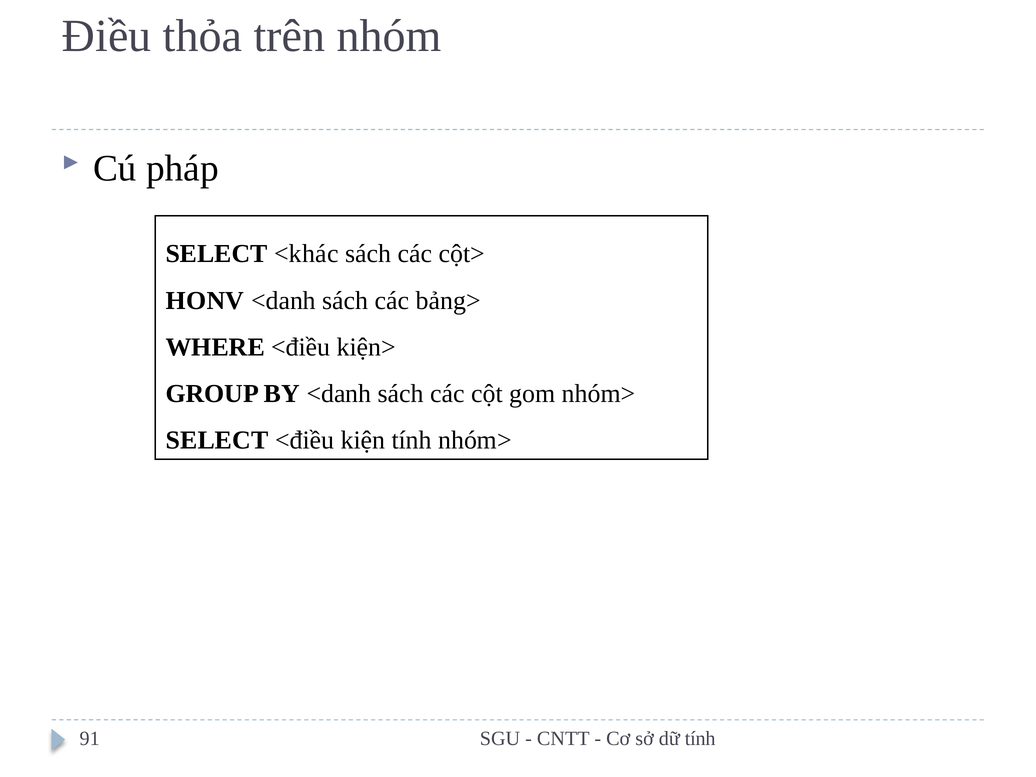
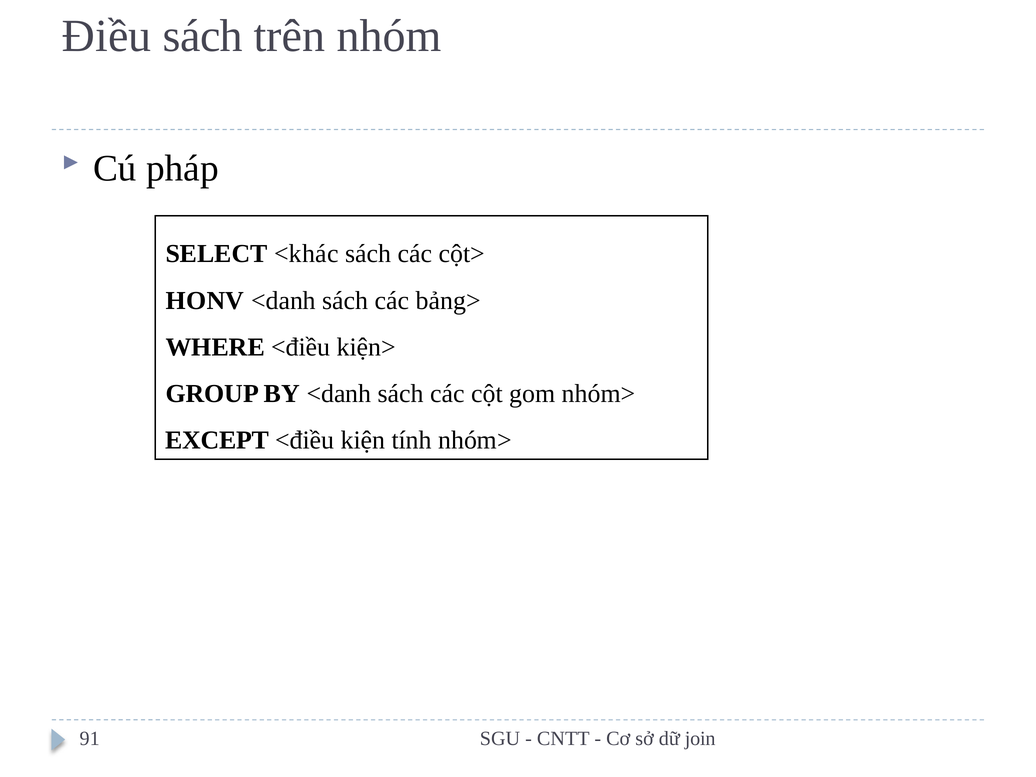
Điều thỏa: thỏa -> sách (203, 36)
SELECT: SELECT -> EXCEPT (217, 440)
dữ tính: tính -> join (700, 739)
